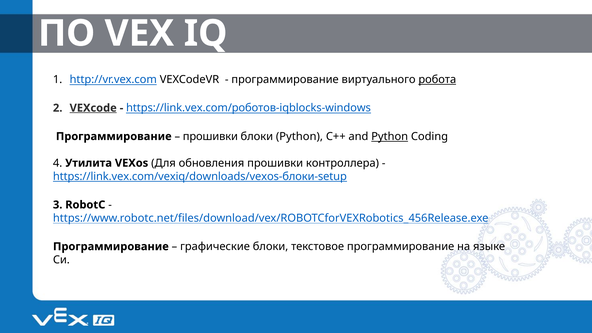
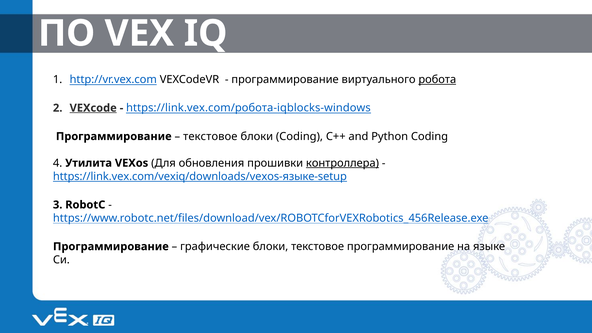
https://link.vex.com/роботов-iqblocks-windows: https://link.vex.com/роботов-iqblocks-windows -> https://link.vex.com/робота-iqblocks-windows (248, 108)
прошивки: прошивки -> текстовое (210, 136)
блоки Python: Python -> Coding (299, 136)
Python underline: present -> none (390, 136)
контроллера underline: none -> present (342, 163)
https://link.vex.com/vexiq/downloads/vexos-блоки-setup: https://link.vex.com/vexiq/downloads/vexos-блоки-setup -> https://link.vex.com/vexiq/downloads/vexos-языке-setup (200, 176)
